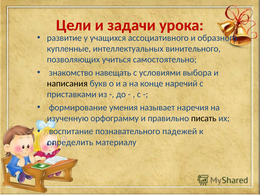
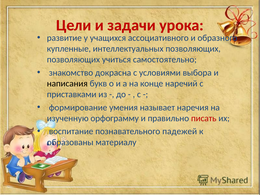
интеллектуальных винительного: винительного -> позволяющих (193, 49)
навещать: навещать -> докрасна (113, 73)
писать colour: black -> red (204, 118)
определить: определить -> образованы (70, 142)
